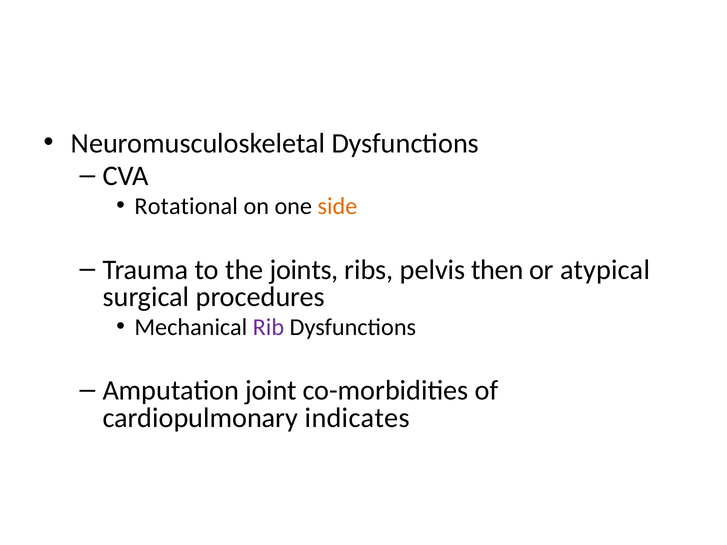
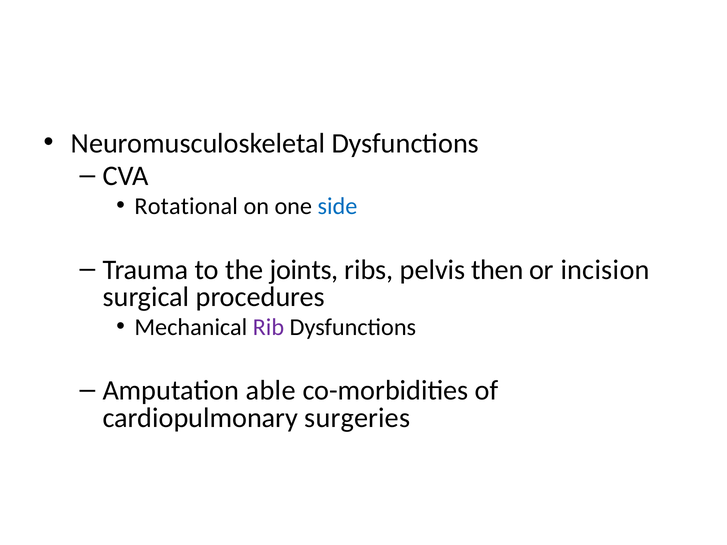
side colour: orange -> blue (337, 206)
atypical: atypical -> incision (605, 270)
joint: joint -> able (271, 391)
indicates: indicates -> surgeries (357, 418)
